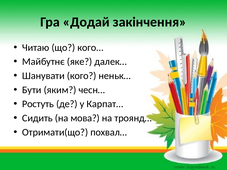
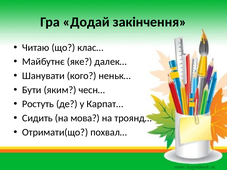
кого…: кого… -> клас… (90, 48)
